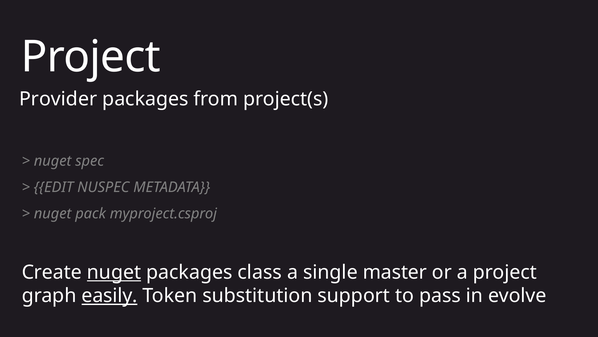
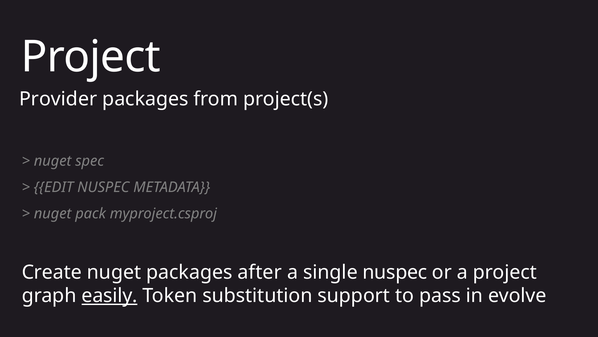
nuget underline: present -> none (114, 272)
class: class -> after (260, 272)
single master: master -> nuspec (395, 272)
